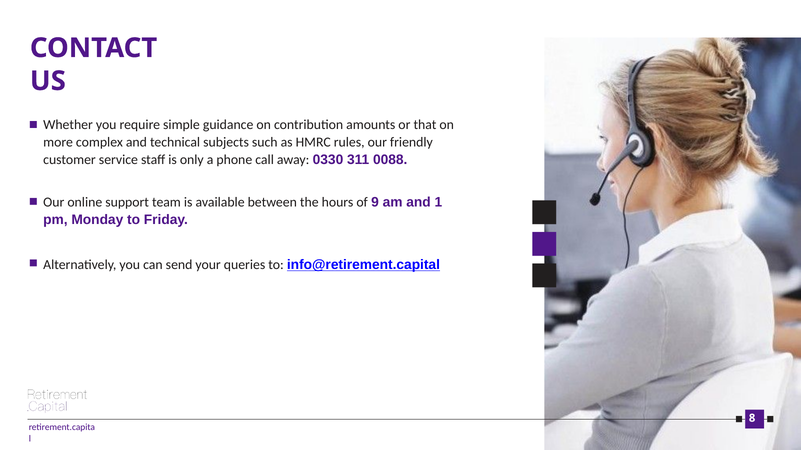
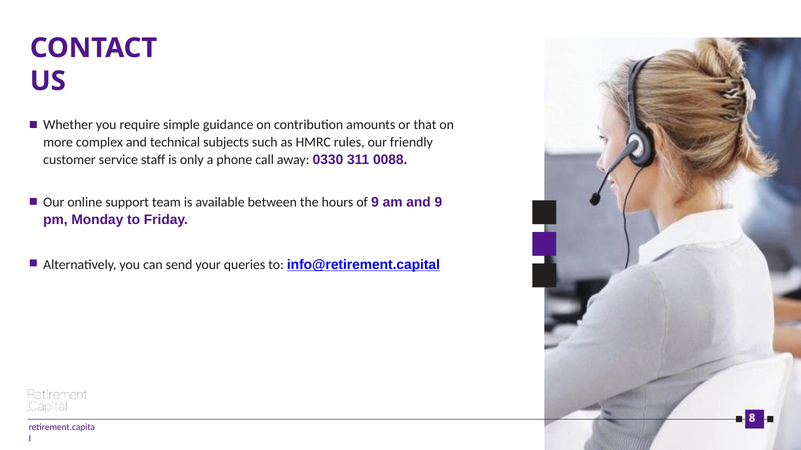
and 1: 1 -> 9 (438, 202)
